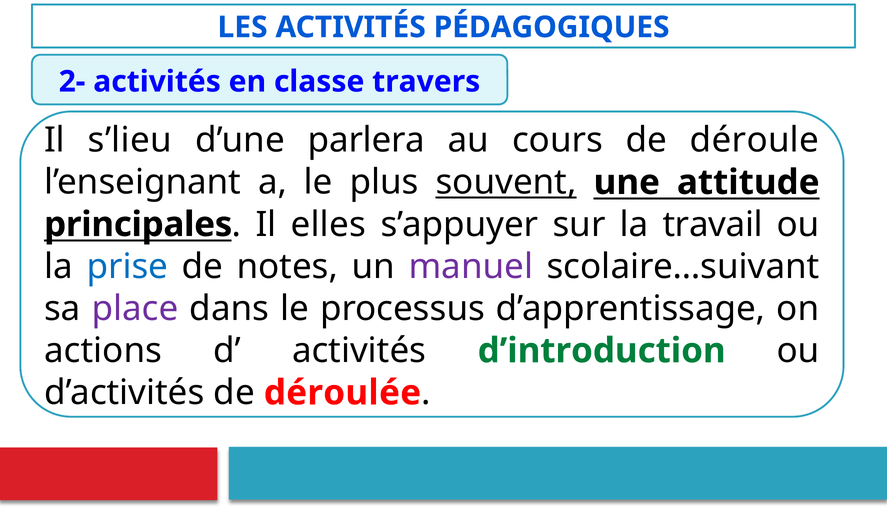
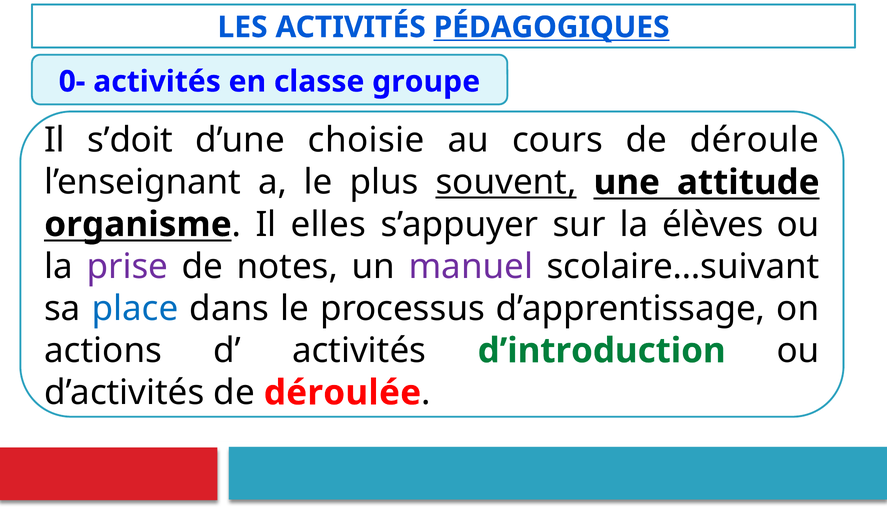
PÉDAGOGIQUES underline: none -> present (552, 27)
2-: 2- -> 0- (72, 82)
travers: travers -> groupe (426, 82)
s’lieu: s’lieu -> s’doit (130, 140)
parlera: parlera -> choisie (366, 140)
principales: principales -> organisme (138, 224)
travail: travail -> élèves (713, 224)
prise colour: blue -> purple (127, 266)
place colour: purple -> blue (135, 309)
